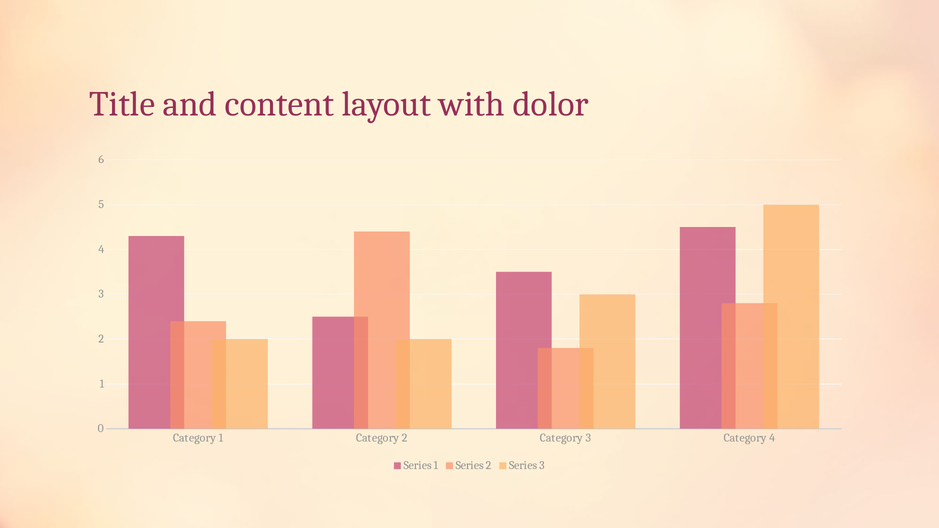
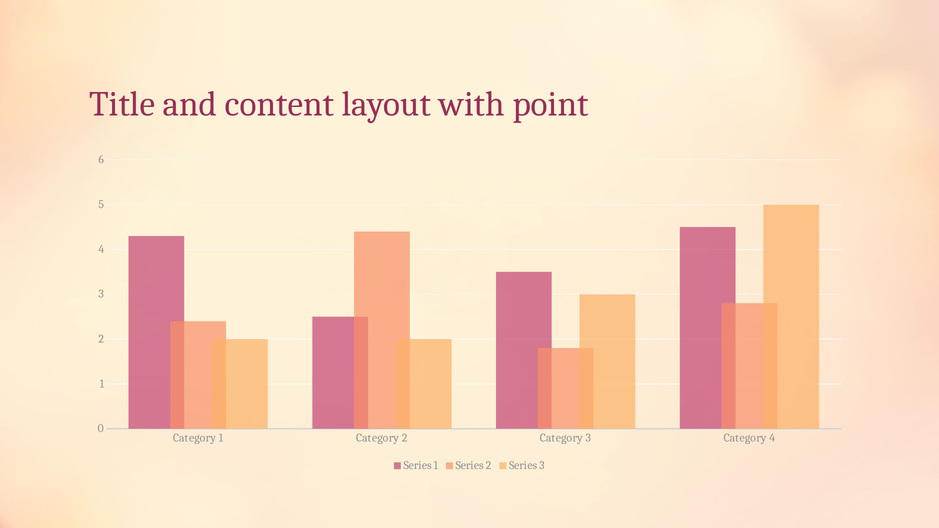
dolor: dolor -> point (551, 104)
